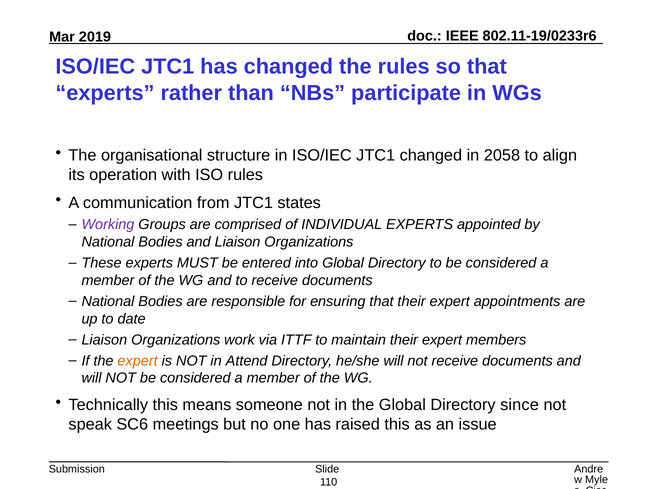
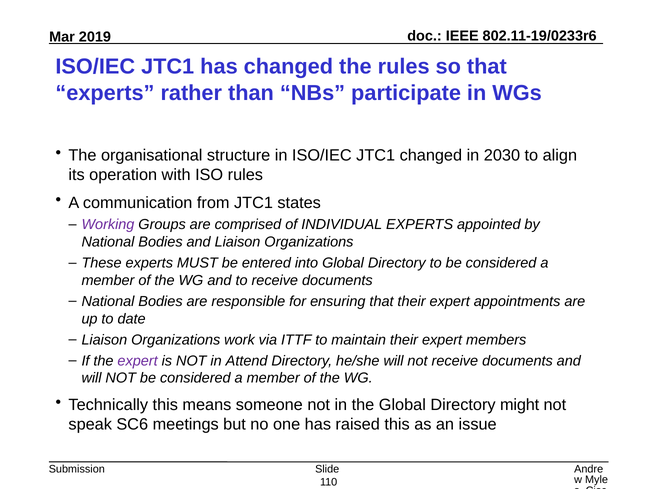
2058: 2058 -> 2030 (502, 155)
expert colour: orange -> purple (138, 361)
since: since -> might (520, 405)
